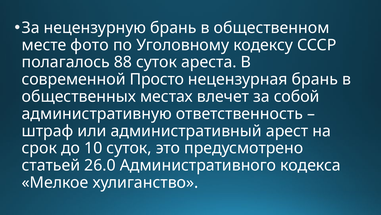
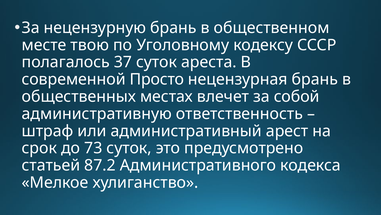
фото: фото -> твою (90, 45)
88: 88 -> 37 (123, 62)
10: 10 -> 73 (93, 148)
26.0: 26.0 -> 87.2 (100, 165)
